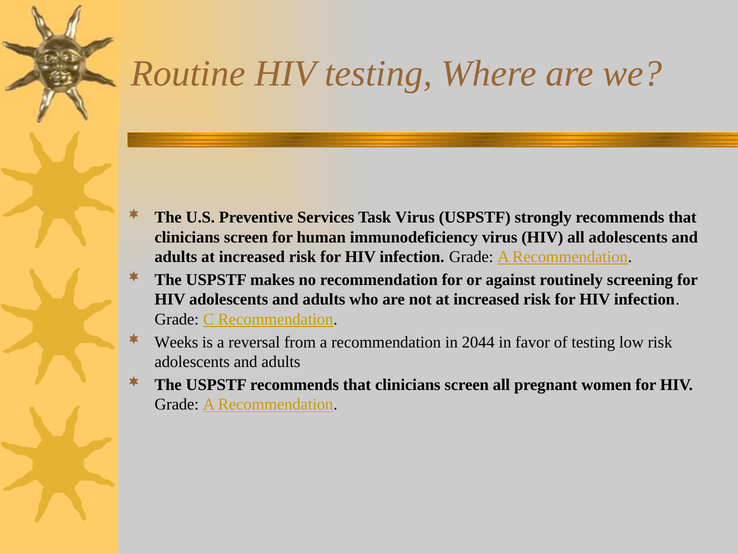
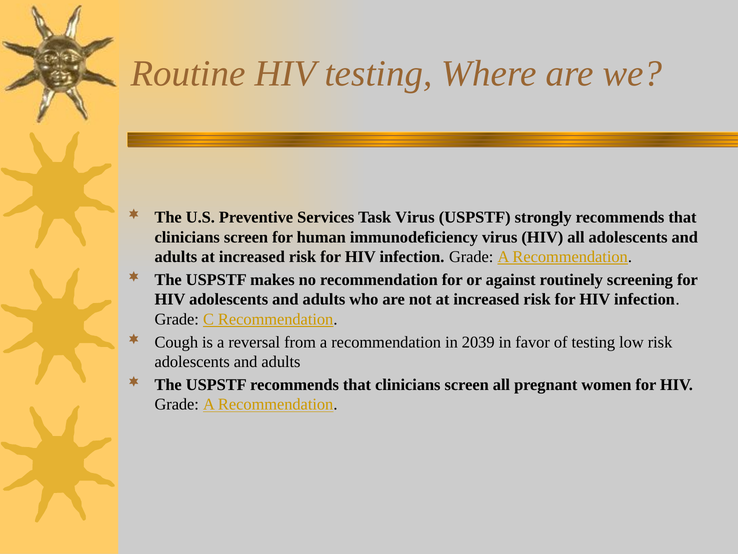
Weeks: Weeks -> Cough (176, 342)
2044: 2044 -> 2039 (478, 342)
